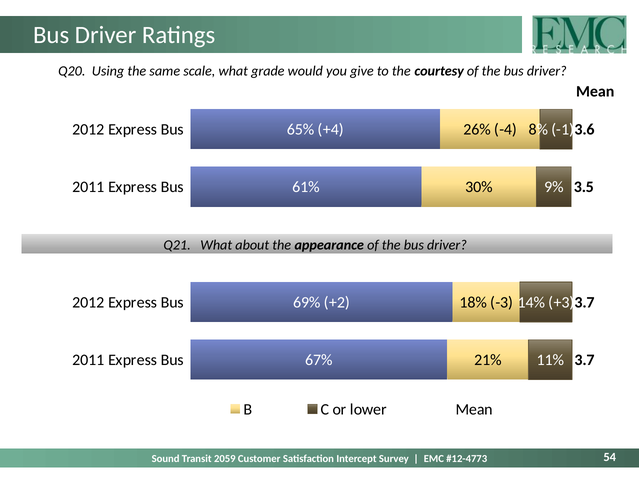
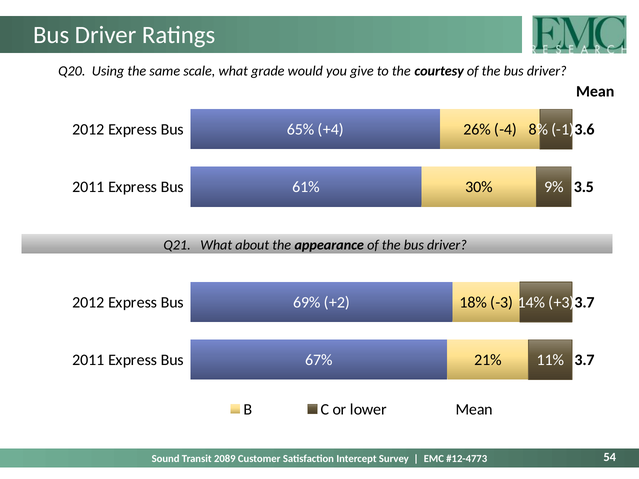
2059: 2059 -> 2089 (225, 459)
